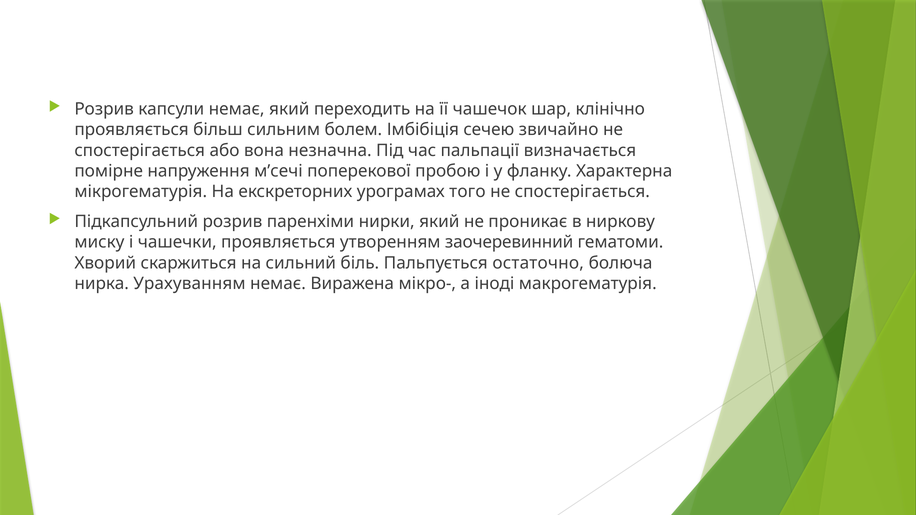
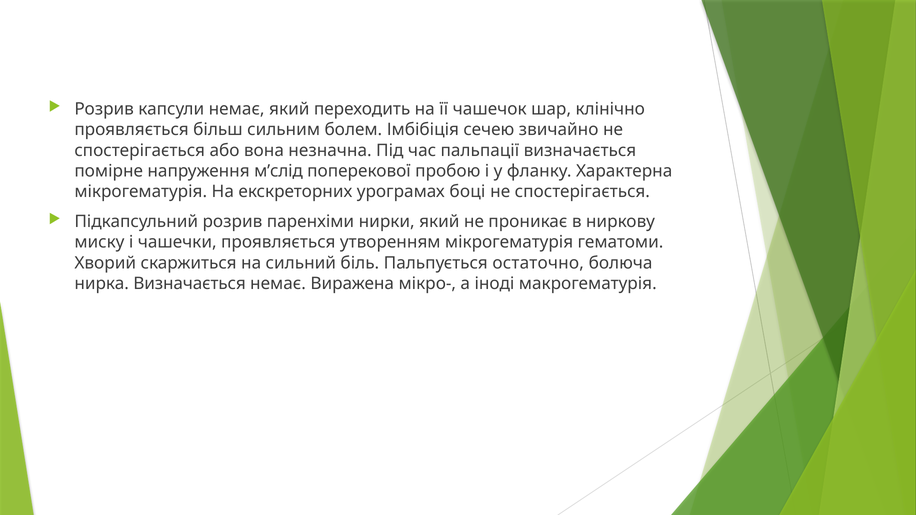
м’сечі: м’сечі -> м’слід (279, 171)
того: того -> боці (467, 192)
утворенням заочеревинний: заочеревинний -> мікрогематурія (509, 242)
нирка Урахуванням: Урахуванням -> Визначається (190, 284)
